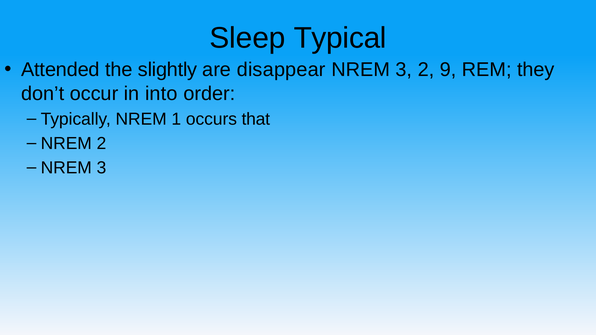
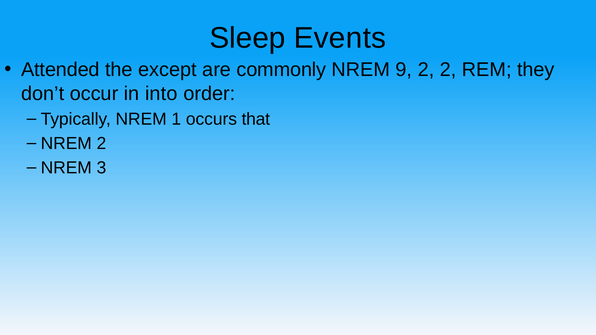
Typical: Typical -> Events (340, 38)
slightly: slightly -> except (167, 70)
disappear: disappear -> commonly (281, 70)
3: 3 -> 9 (404, 70)
2 9: 9 -> 2 (448, 70)
